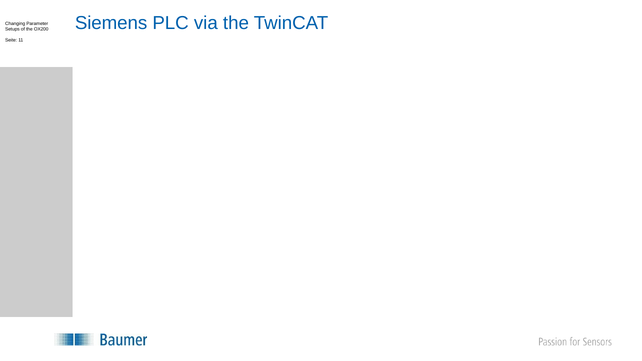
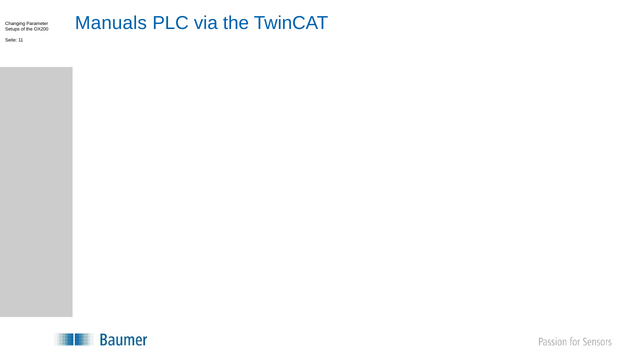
Siemens: Siemens -> Manuals (111, 23)
